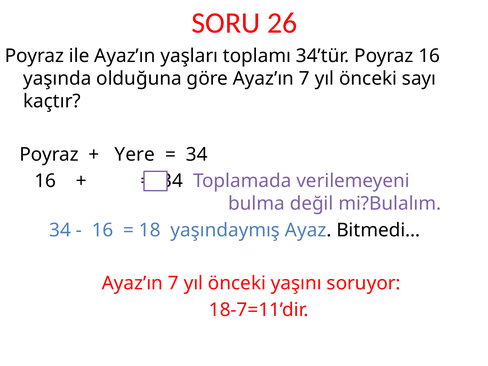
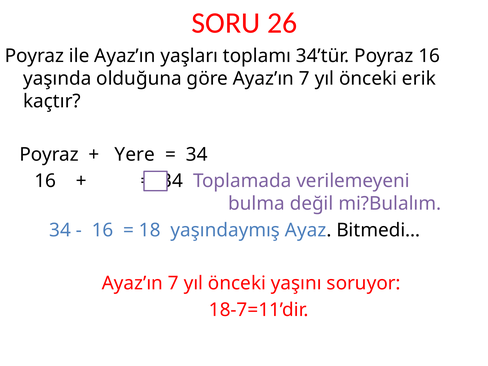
sayı: sayı -> erik (419, 79)
